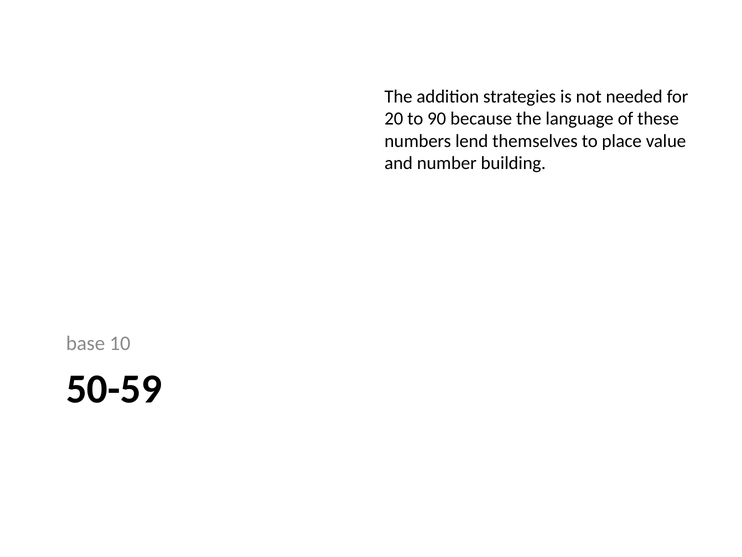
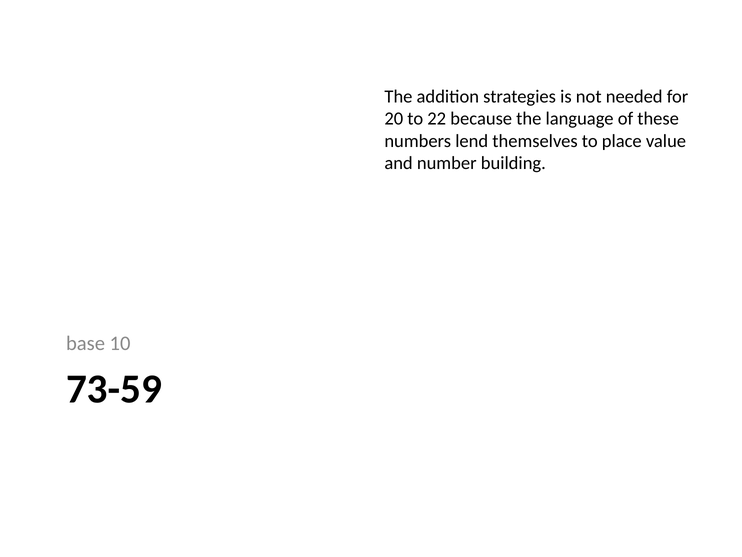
90: 90 -> 22 (437, 119)
50-59: 50-59 -> 73-59 (114, 389)
